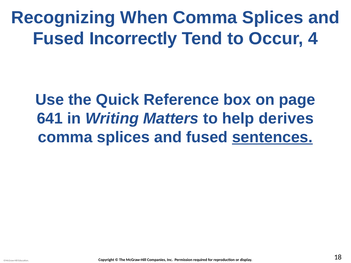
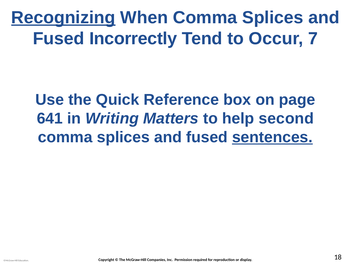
Recognizing underline: none -> present (63, 18)
4: 4 -> 7 (313, 39)
derives: derives -> second (286, 119)
